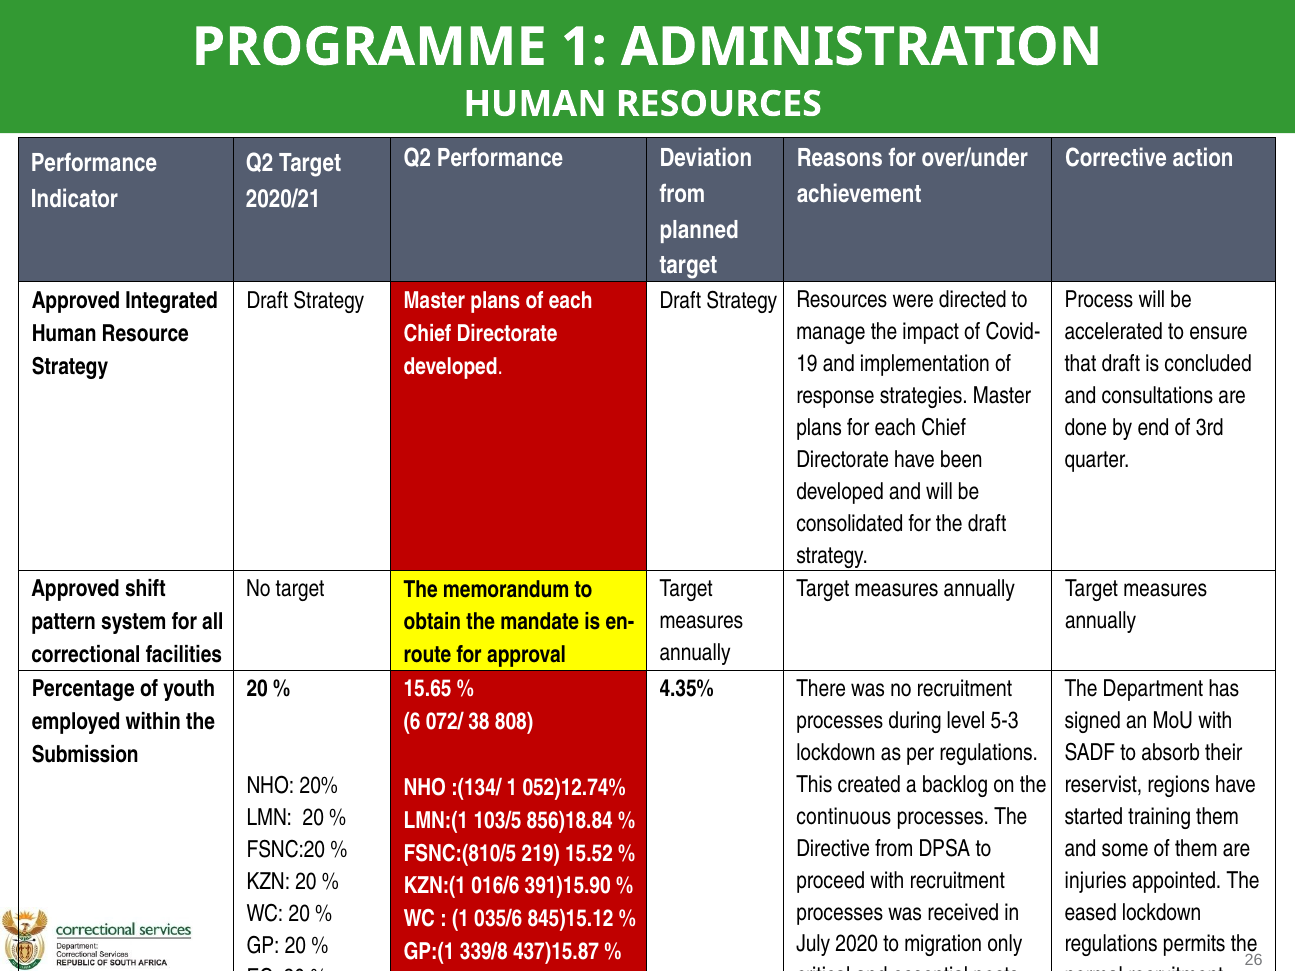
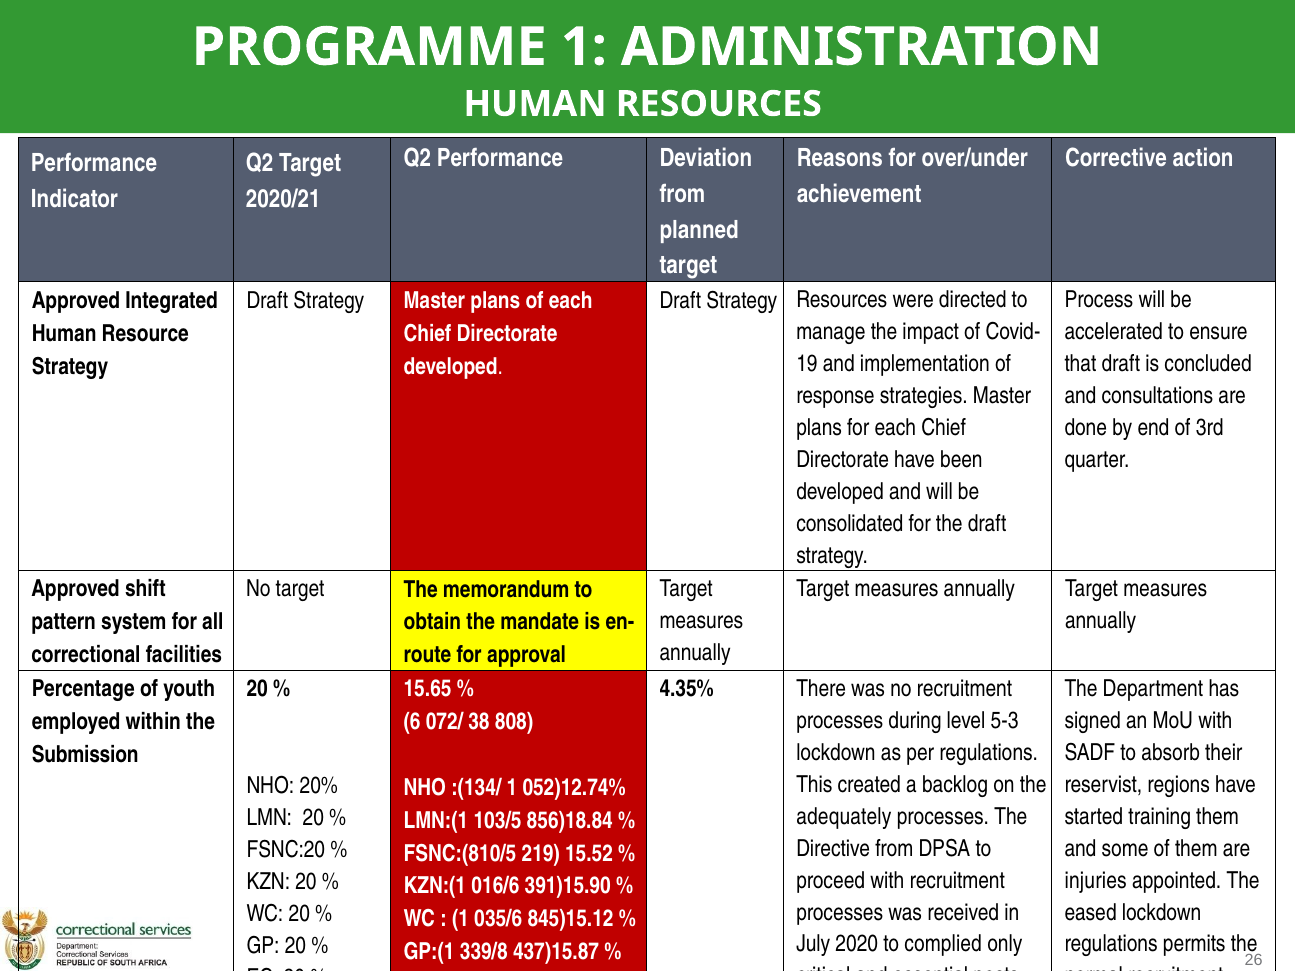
continuous: continuous -> adequately (844, 817)
migration: migration -> complied (943, 945)
